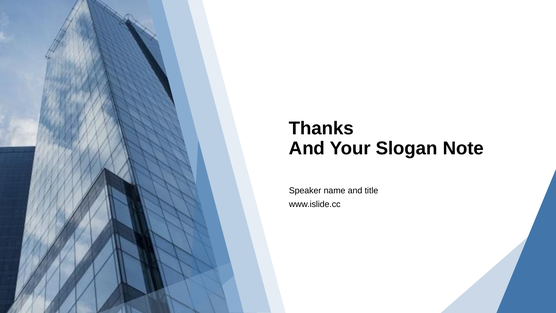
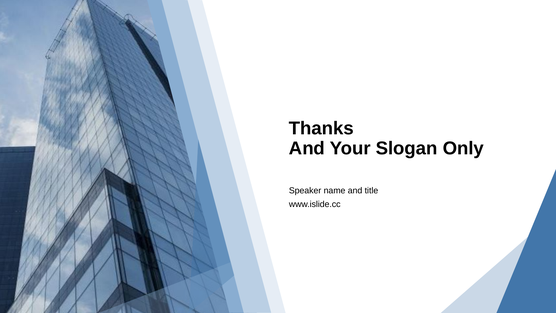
Note: Note -> Only (463, 148)
